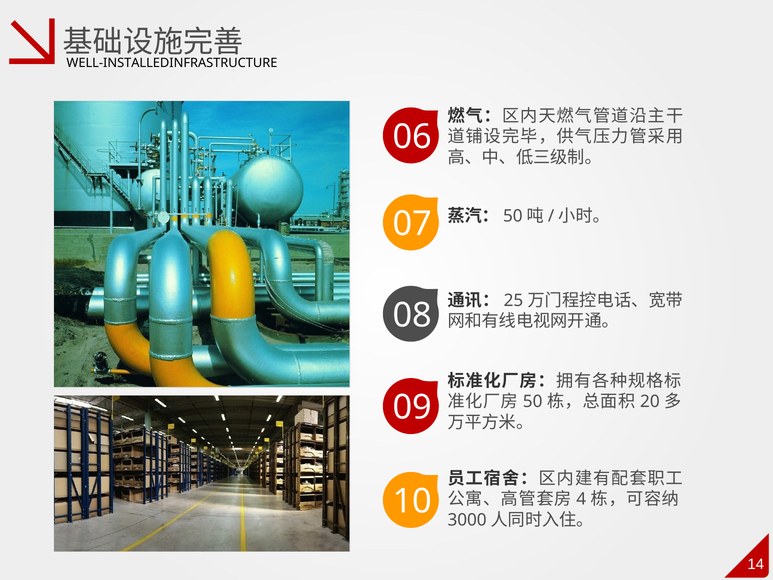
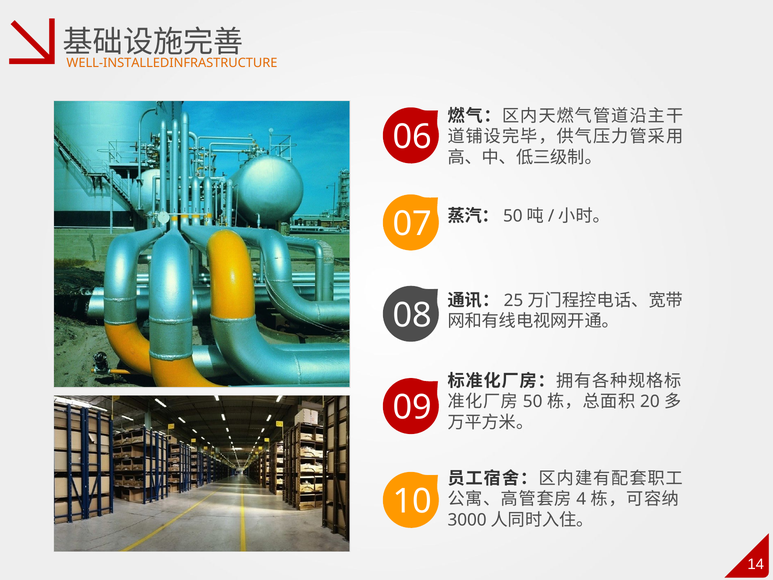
WELL-INSTALLEDINFRASTRUCTURE colour: black -> orange (172, 63)
